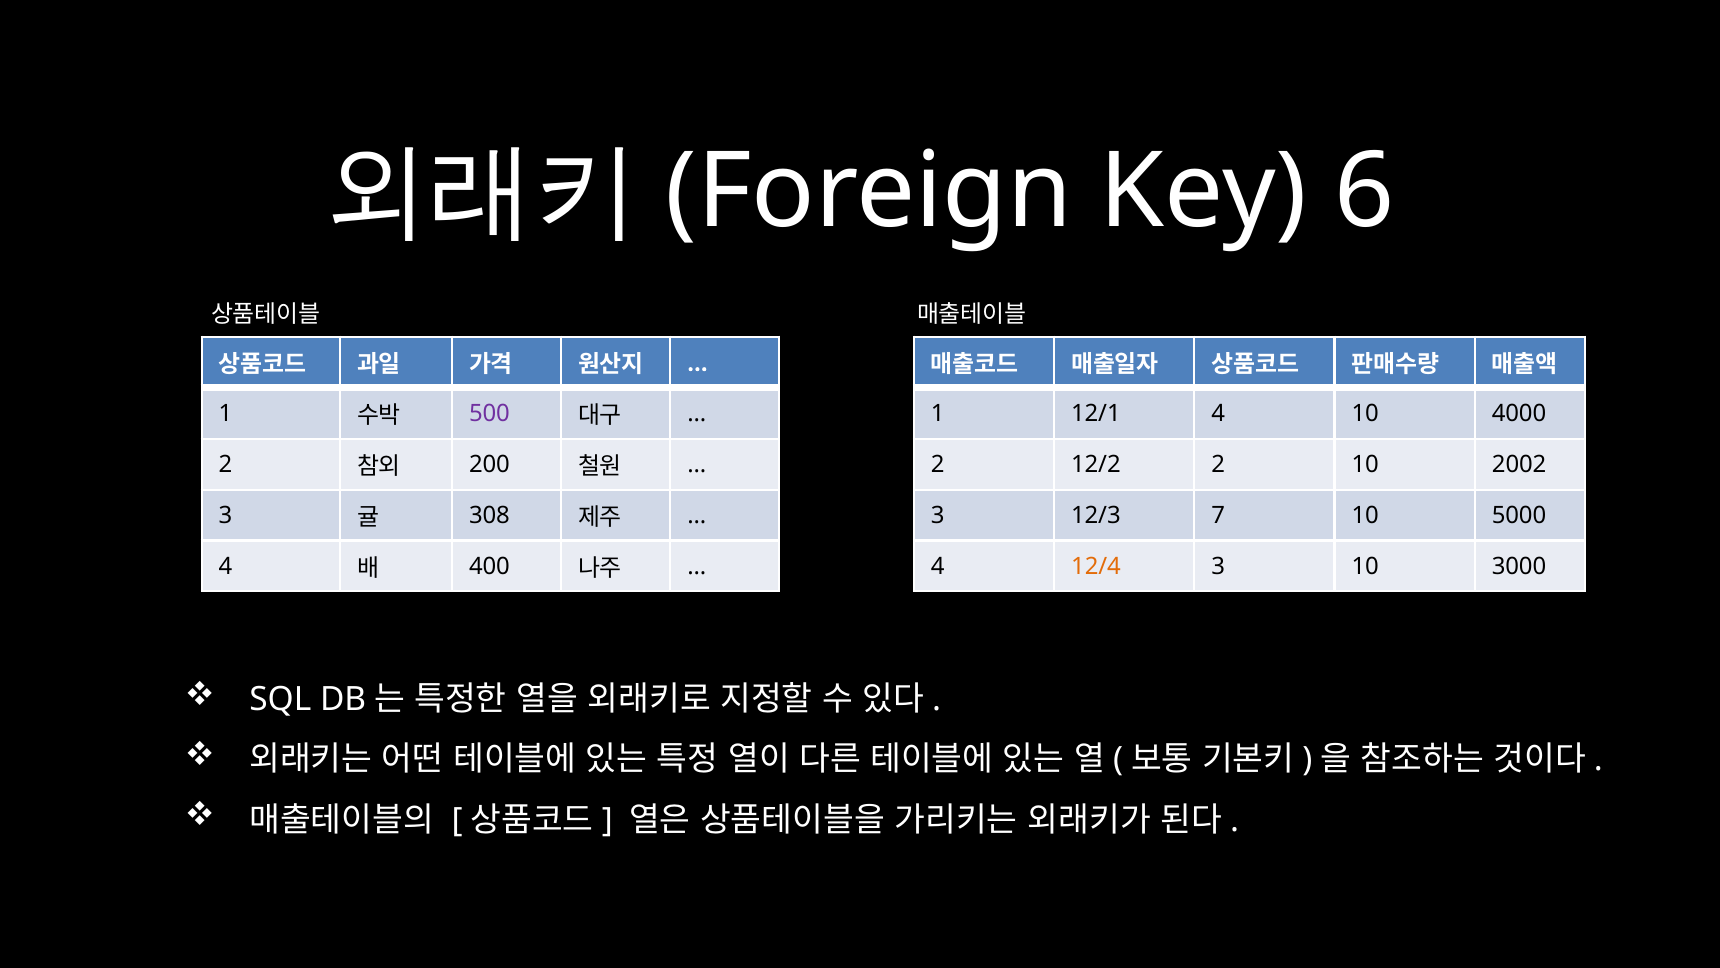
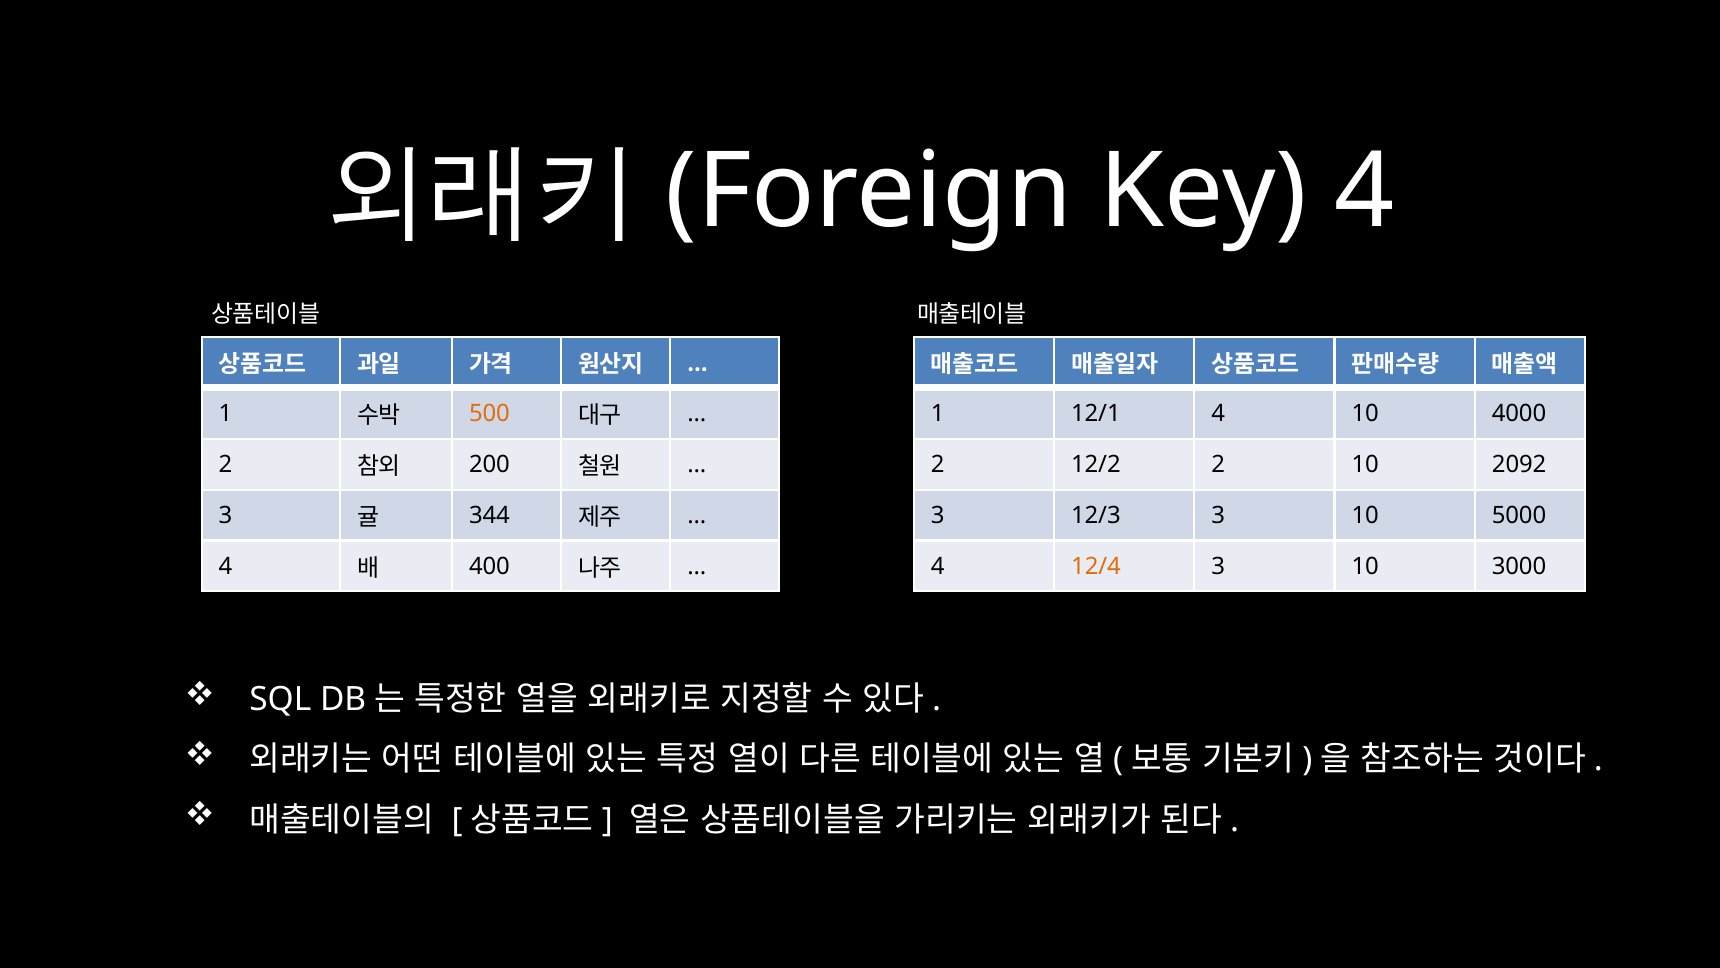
Key 6: 6 -> 4 (1364, 192)
500 colour: purple -> orange (489, 414)
2002: 2002 -> 2092 (1519, 465)
308: 308 -> 344 (489, 516)
12/3 7: 7 -> 3 (1218, 516)
